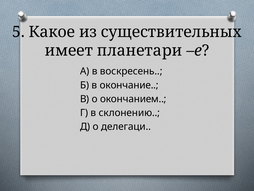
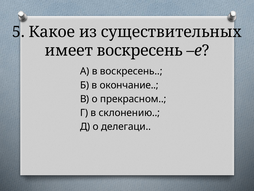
имеет планетари: планетари -> воскресень (140, 50)
окончанием: окончанием -> прекрасном (133, 99)
